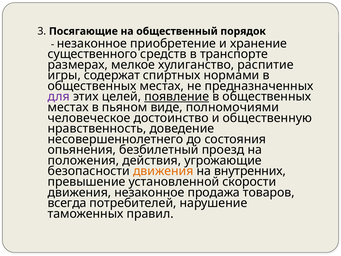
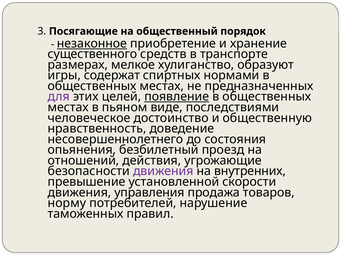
незаконное underline: none -> present (92, 43)
распитие: распитие -> образуют (266, 65)
полномочиями: полномочиями -> последствиями (232, 107)
положения: положения -> отношений (83, 160)
движения colour: orange -> purple (163, 171)
движения незаконное: незаконное -> управления (149, 192)
всегда: всегда -> норму (67, 203)
